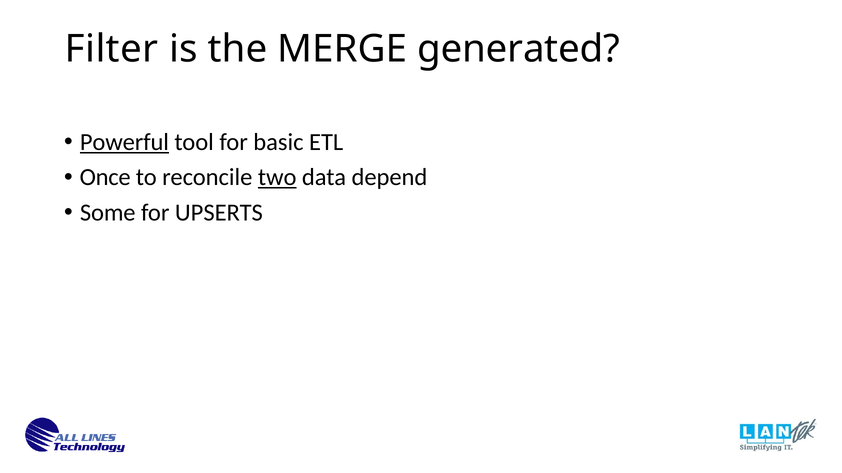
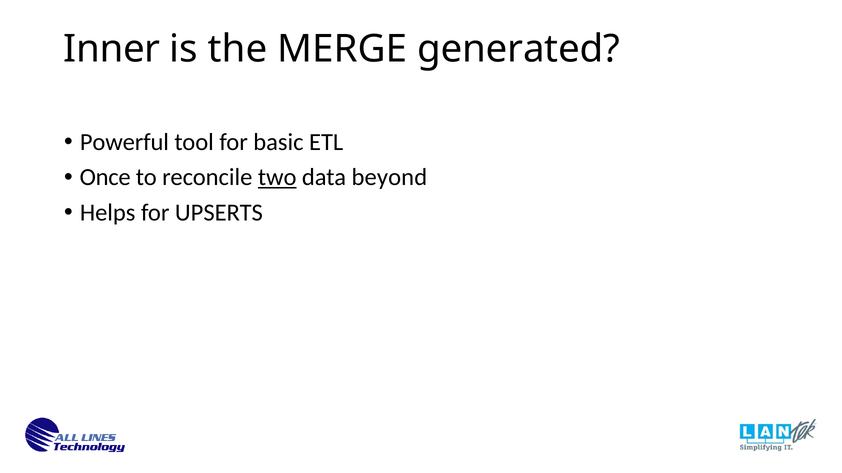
Filter: Filter -> Inner (112, 49)
Powerful underline: present -> none (124, 142)
depend: depend -> beyond (389, 178)
Some: Some -> Helps (108, 213)
